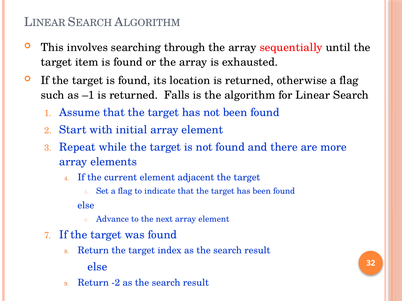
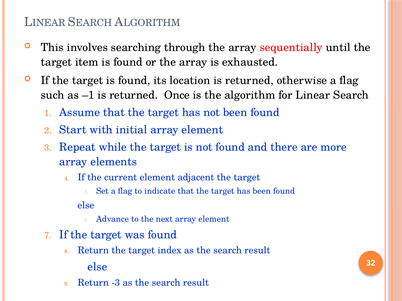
Falls: Falls -> Once (177, 95)
-2: -2 -> -3 (116, 283)
